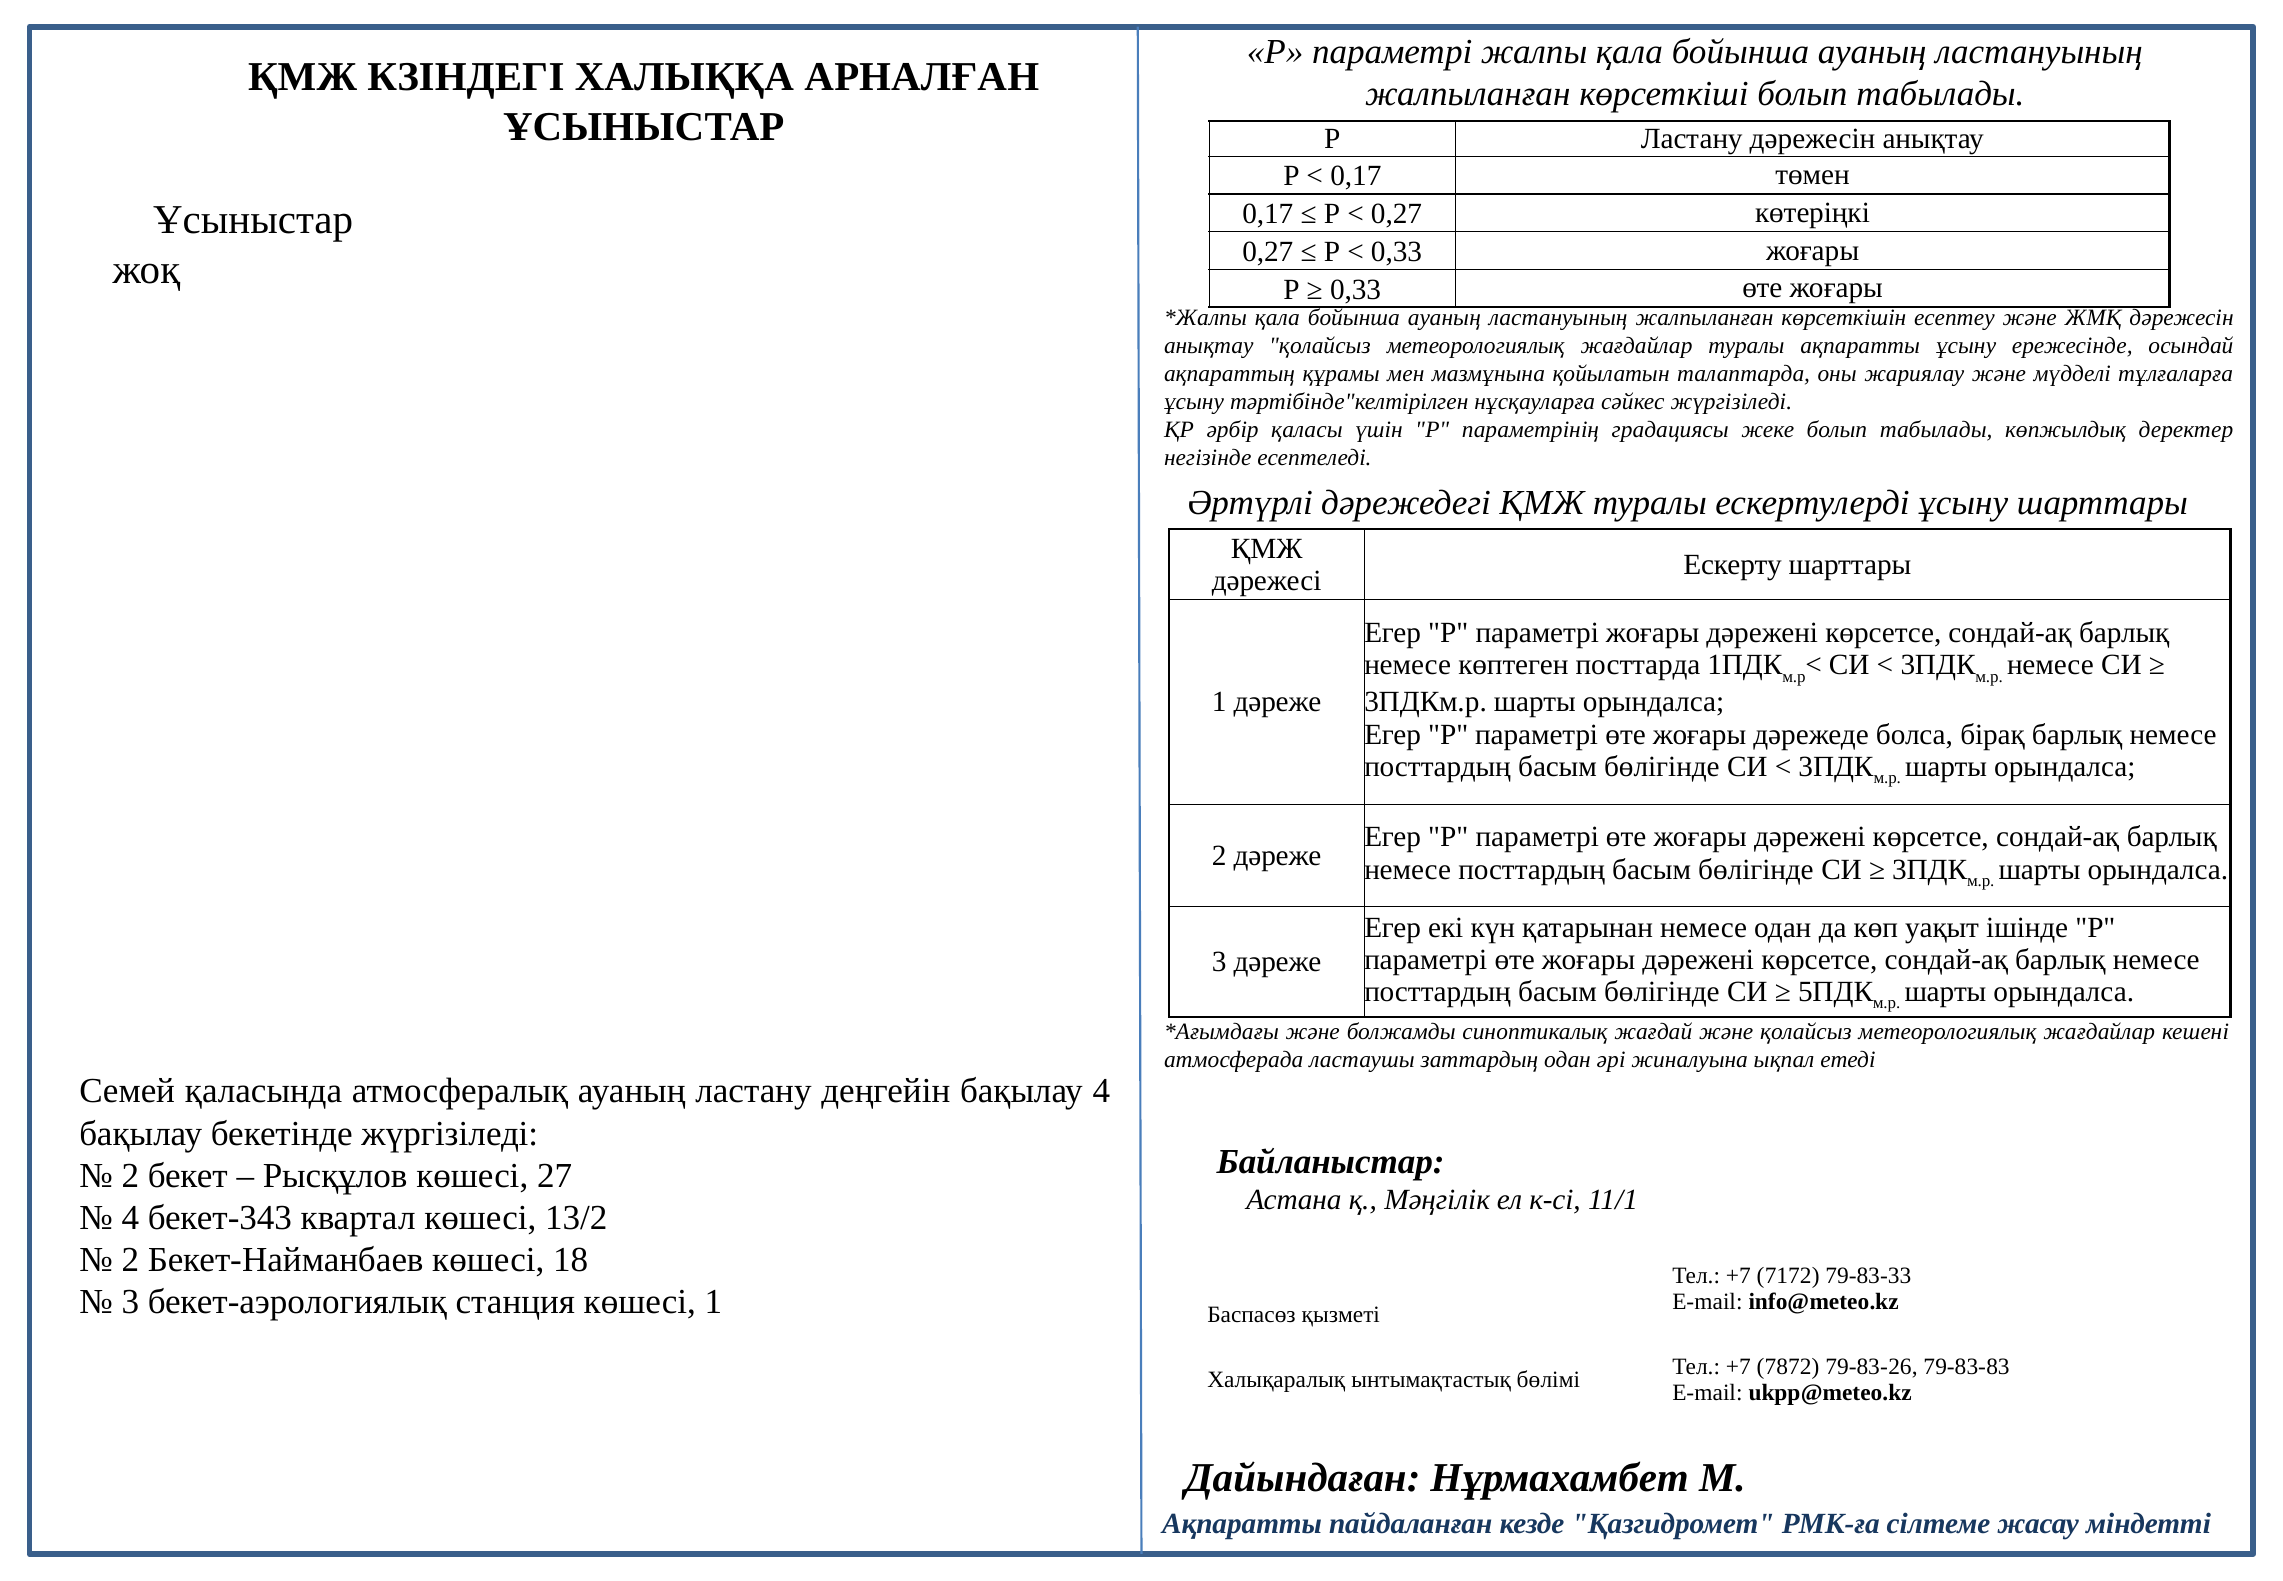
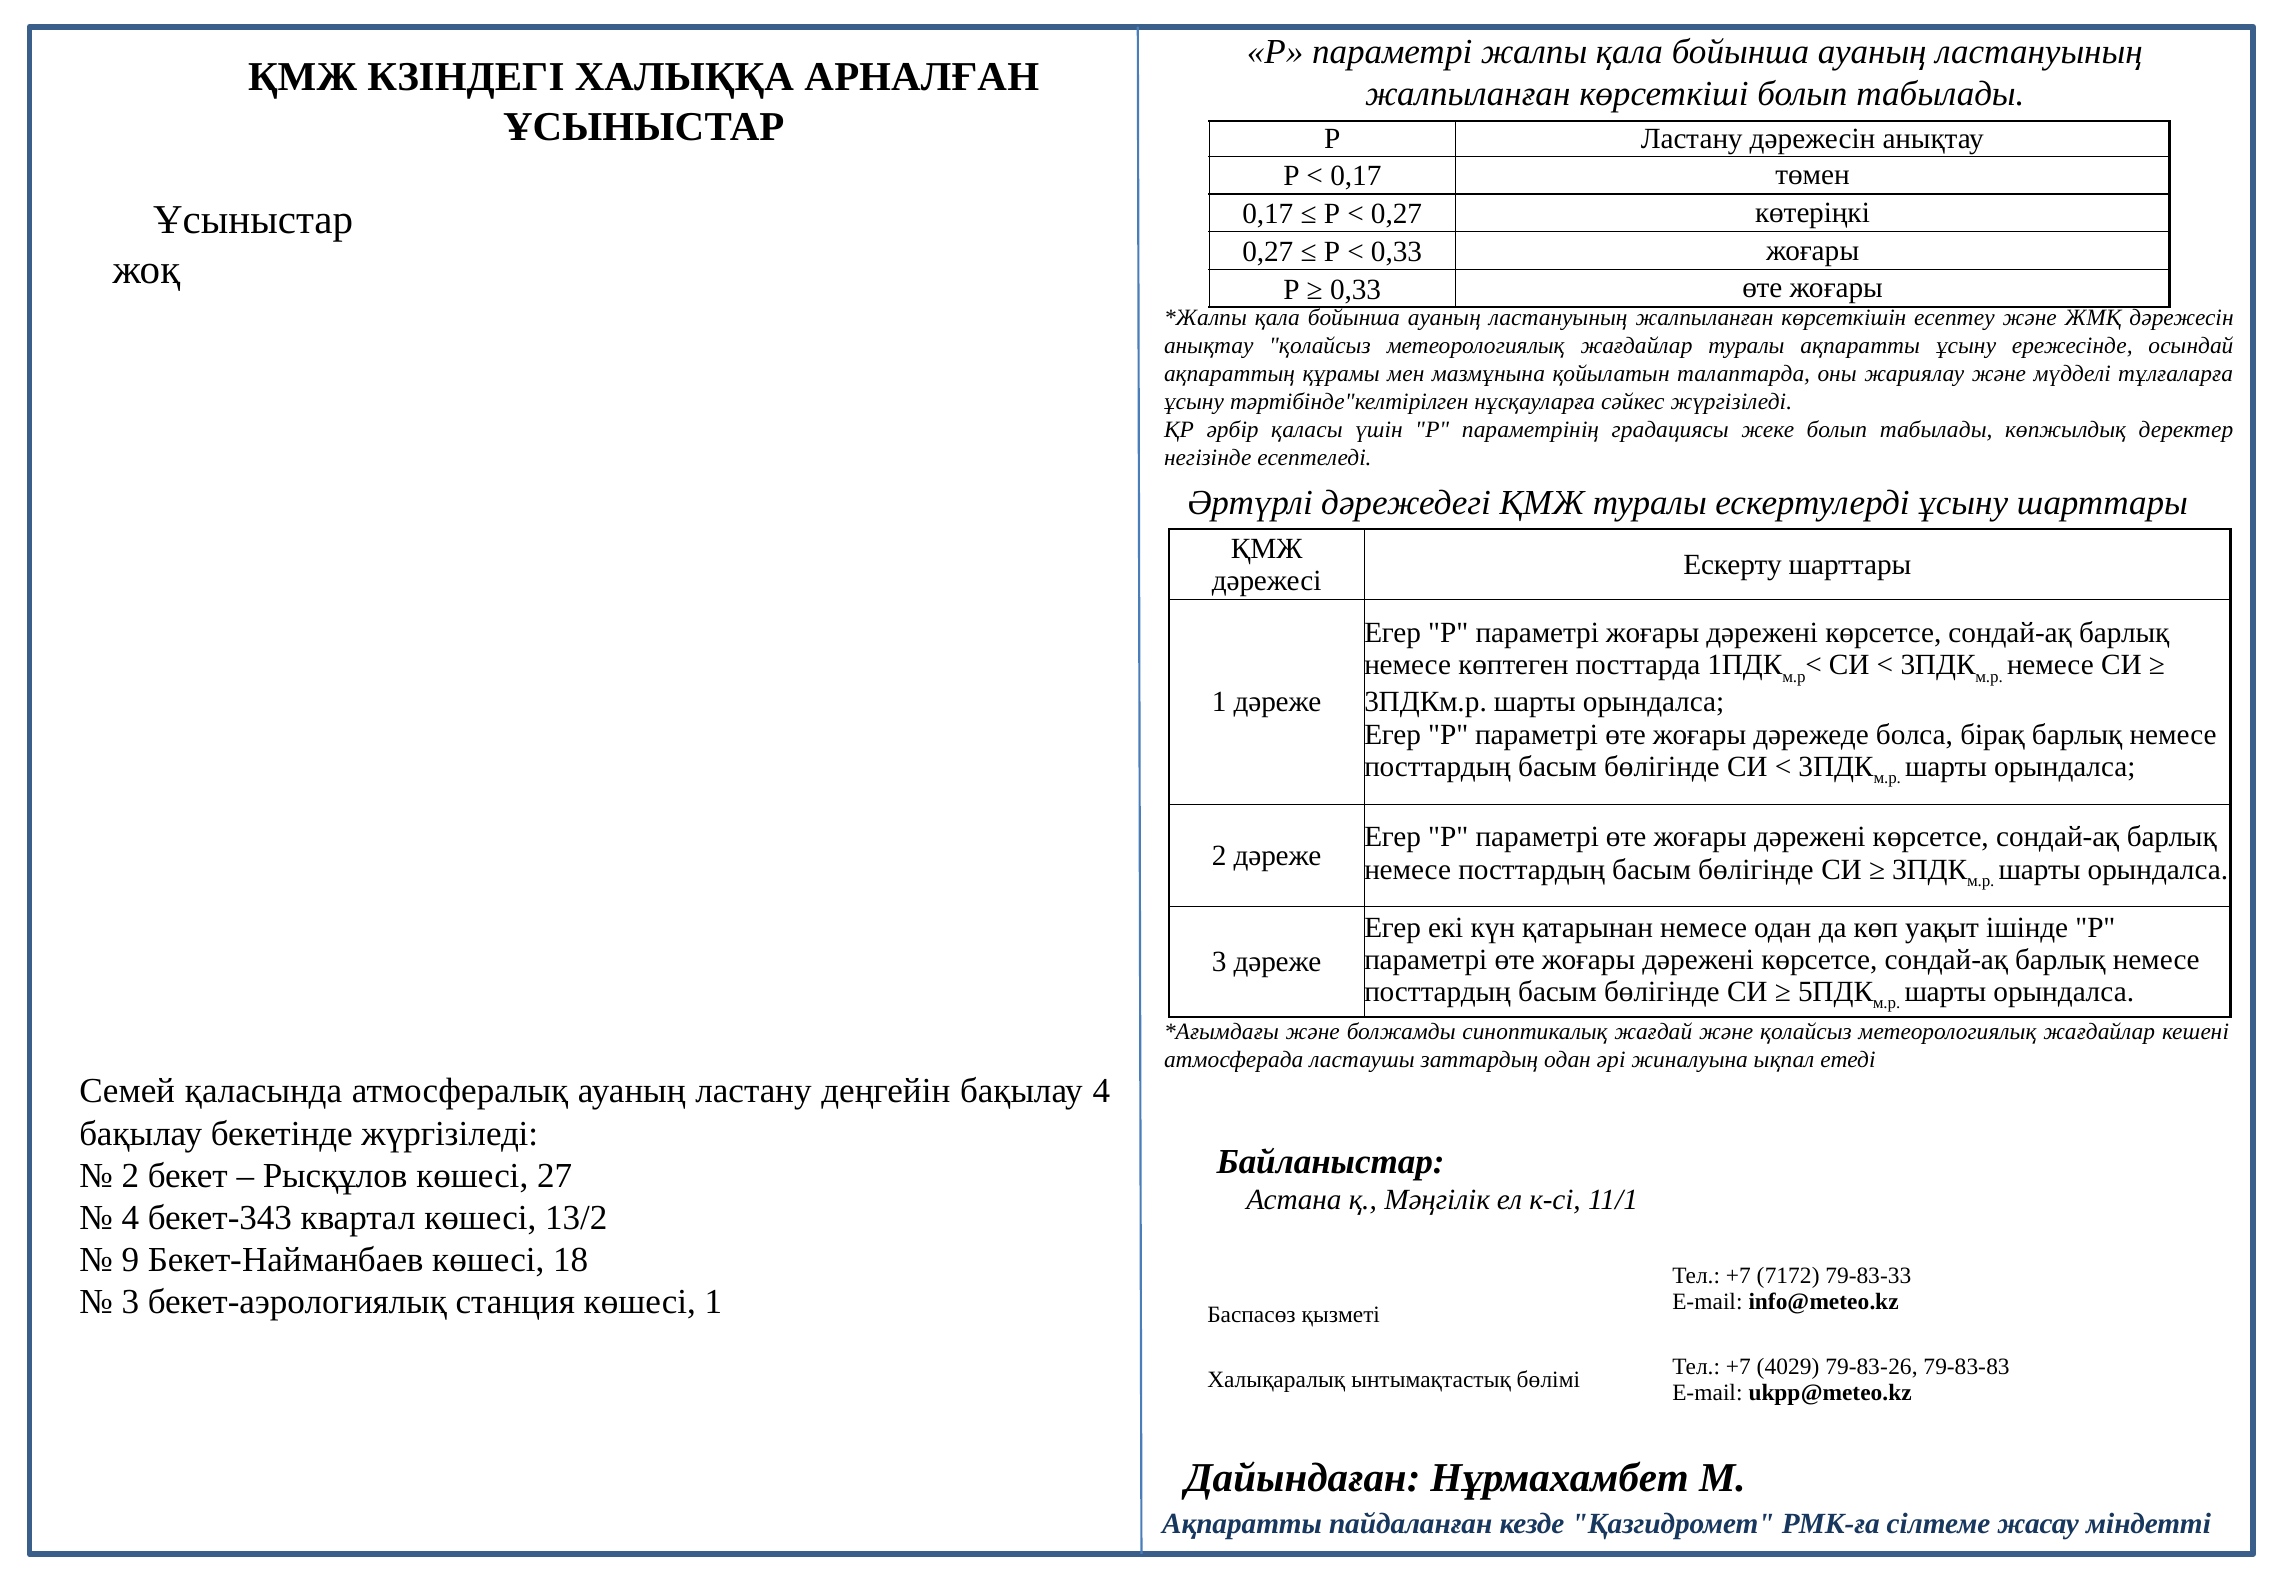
2: 2 -> 9 (130, 1260)
7872: 7872 -> 4029 (1788, 1366)
